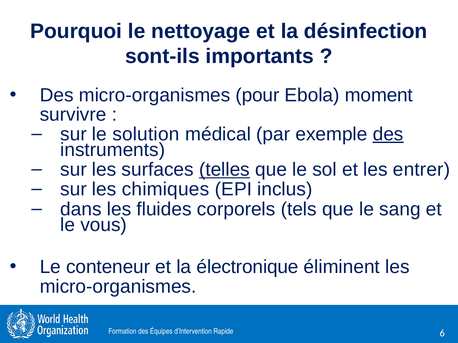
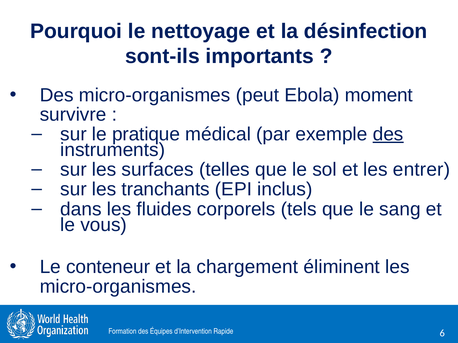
pour: pour -> peut (257, 95)
solution: solution -> pratique (146, 134)
telles underline: present -> none (224, 170)
chimiques: chimiques -> tranchants (166, 190)
électronique: électronique -> chargement (247, 267)
